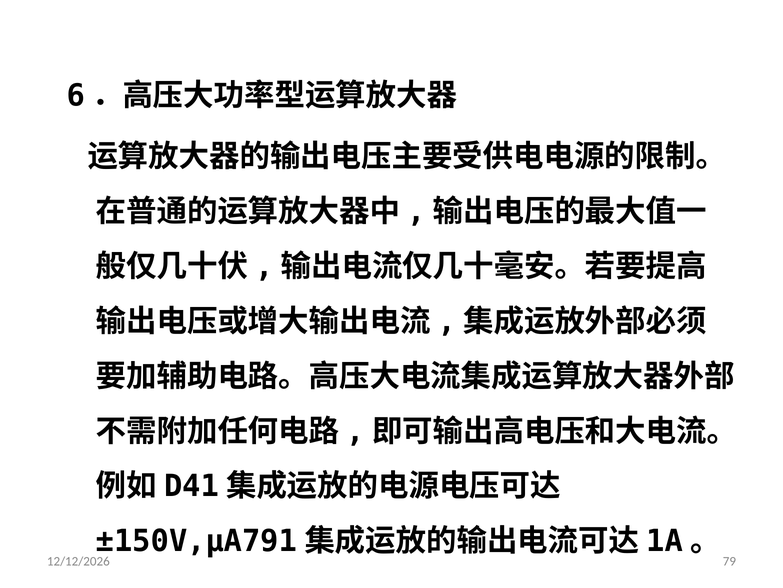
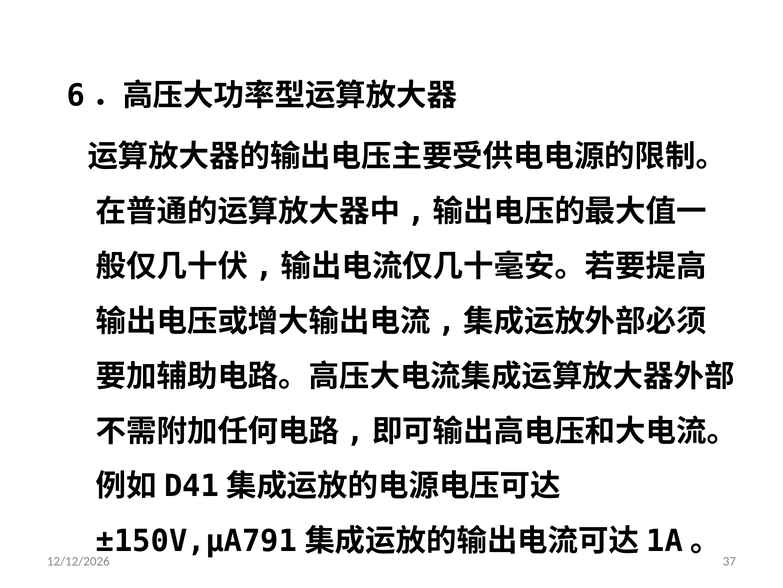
79: 79 -> 37 (729, 561)
